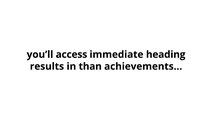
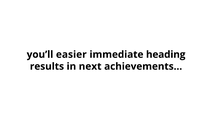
access: access -> easier (71, 55)
than: than -> next (90, 67)
